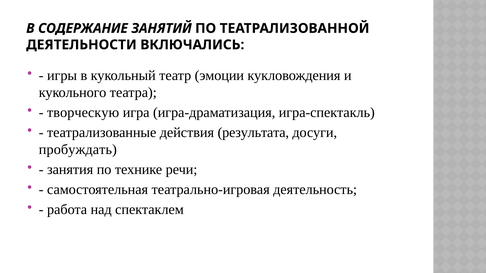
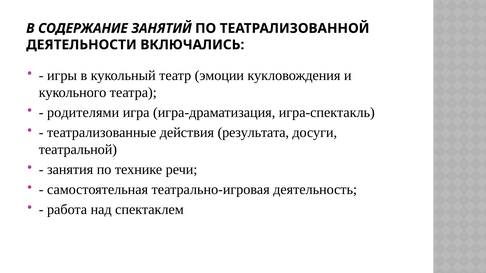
творческую: творческую -> родителями (83, 113)
пробуждать: пробуждать -> театральной (78, 150)
